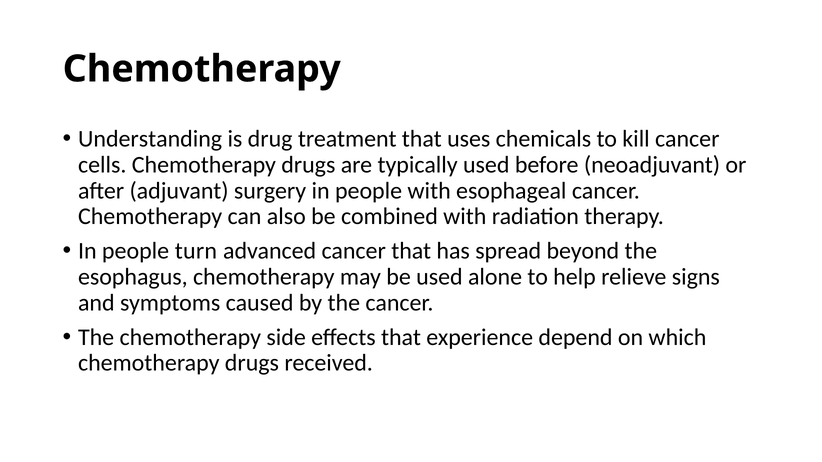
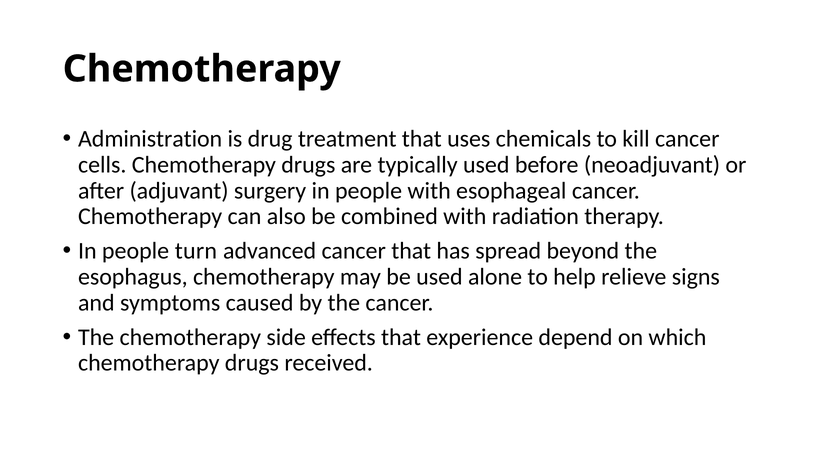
Understanding: Understanding -> Administration (150, 139)
